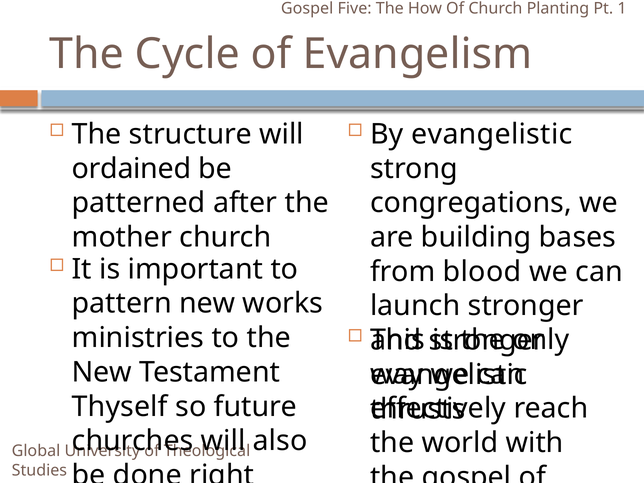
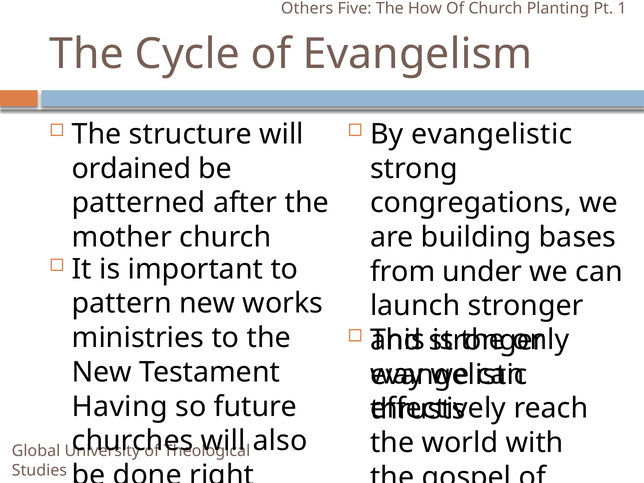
Gospel: Gospel -> Others (307, 9)
blood: blood -> under (482, 272)
Thyself: Thyself -> Having (120, 407)
